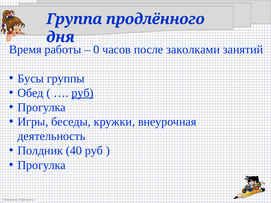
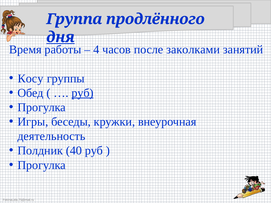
дня underline: none -> present (61, 37)
0: 0 -> 4 (96, 50)
Бусы: Бусы -> Косу (31, 79)
